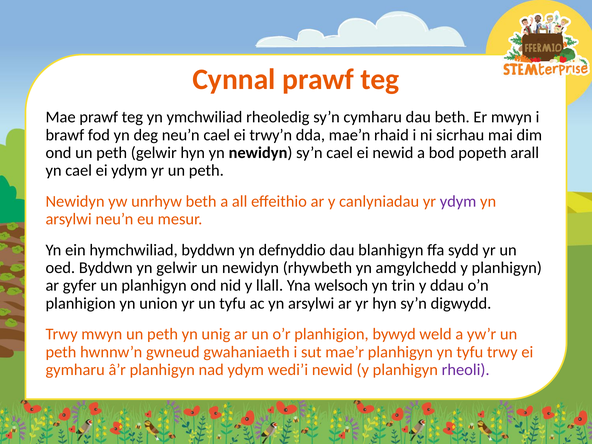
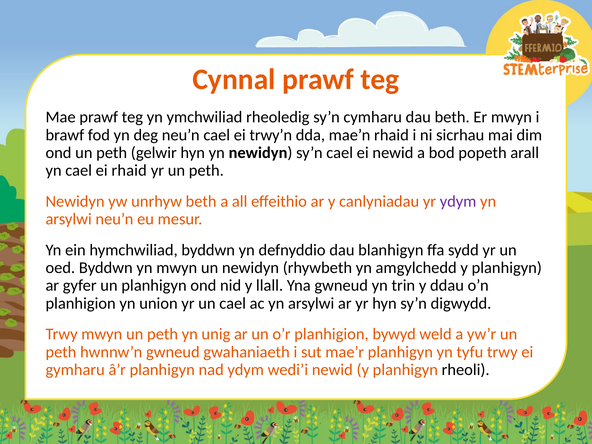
ei ydym: ydym -> rhaid (129, 170)
yn gelwir: gelwir -> mwyn (177, 268)
Yna welsoch: welsoch -> gwneud (341, 286)
un tyfu: tyfu -> cael (233, 303)
rheoli colour: purple -> black (466, 370)
